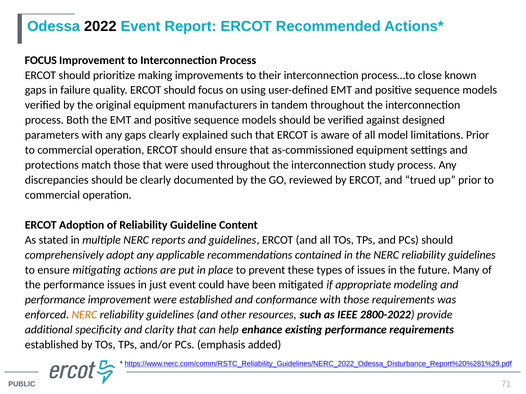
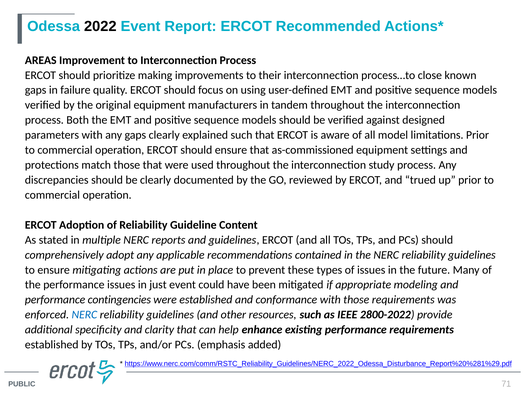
FOCUS: FOCUS -> AREAS (41, 60)
performance improvement: improvement -> contingencies (119, 300)
NERC colour: orange -> blue (84, 315)
